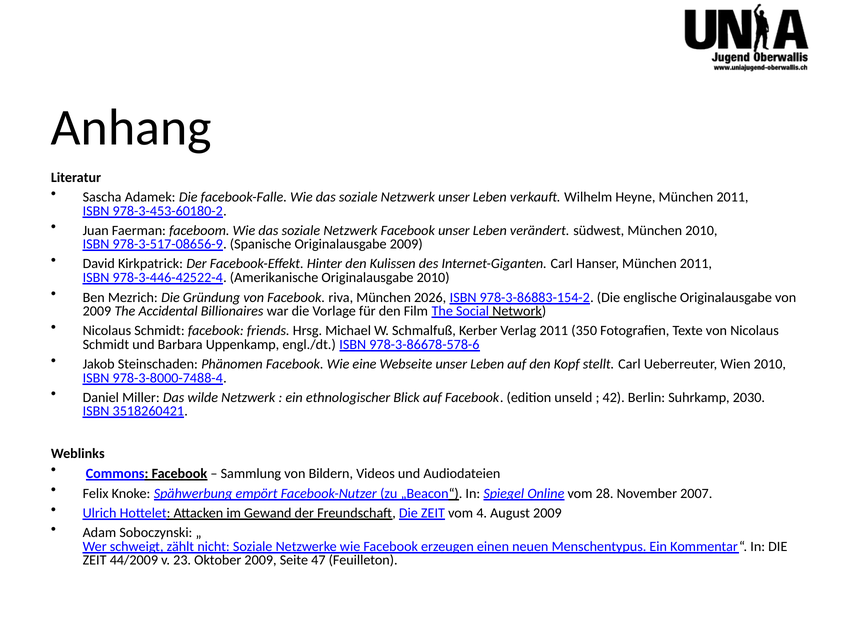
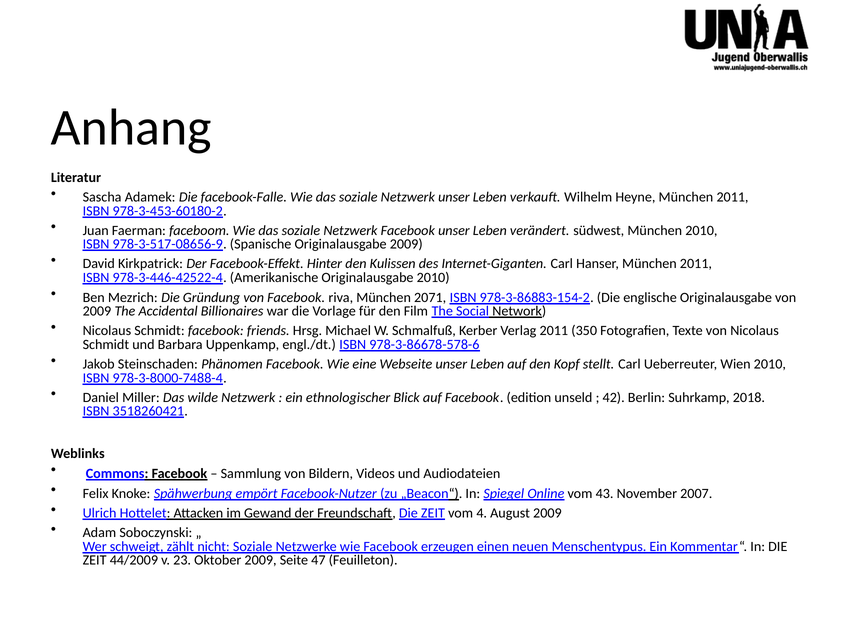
2026: 2026 -> 2071 (430, 297)
2030: 2030 -> 2018 (749, 397)
28: 28 -> 43 (605, 493)
